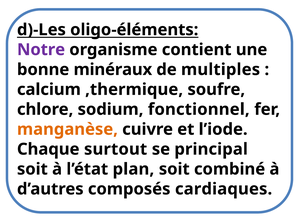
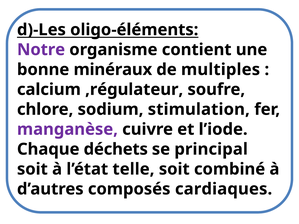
,thermique: ,thermique -> ,régulateur (134, 90)
fonctionnel: fonctionnel -> stimulation (199, 109)
manganèse colour: orange -> purple (67, 129)
surtout: surtout -> déchets (116, 149)
plan: plan -> telle (133, 169)
